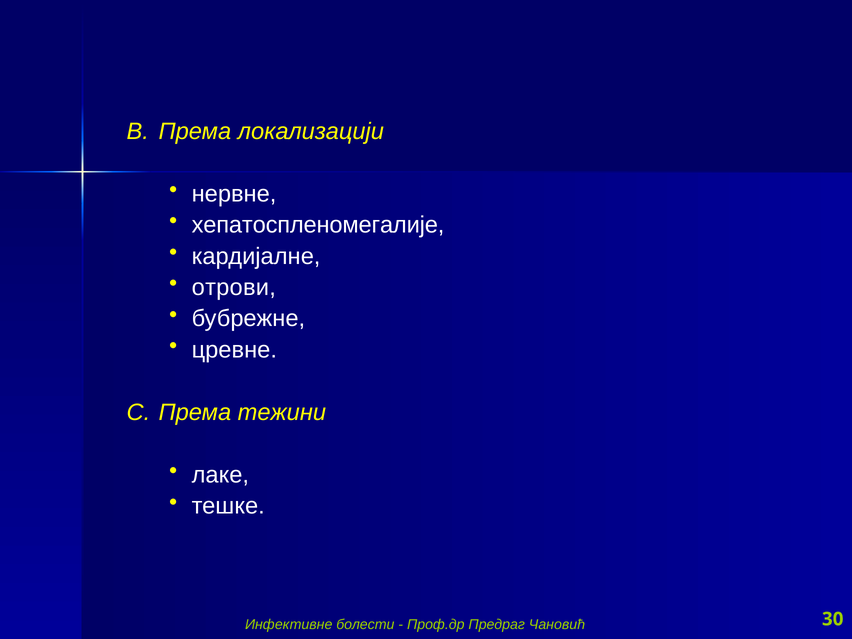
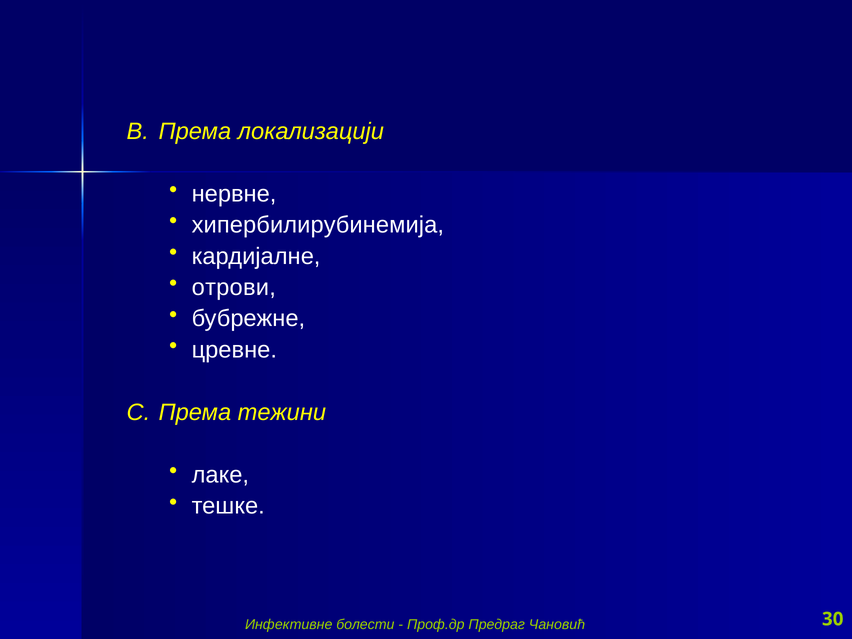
хепатоспленомегалије: хепатоспленомегалије -> хипербилирубинемија (318, 225)
